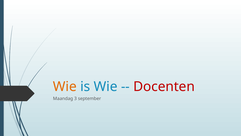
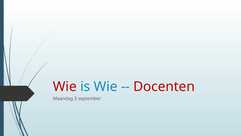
Wie colour: orange -> red (65, 86)
